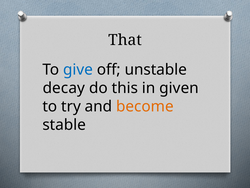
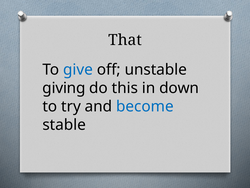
decay: decay -> giving (64, 88)
given: given -> down (179, 88)
become colour: orange -> blue (145, 106)
